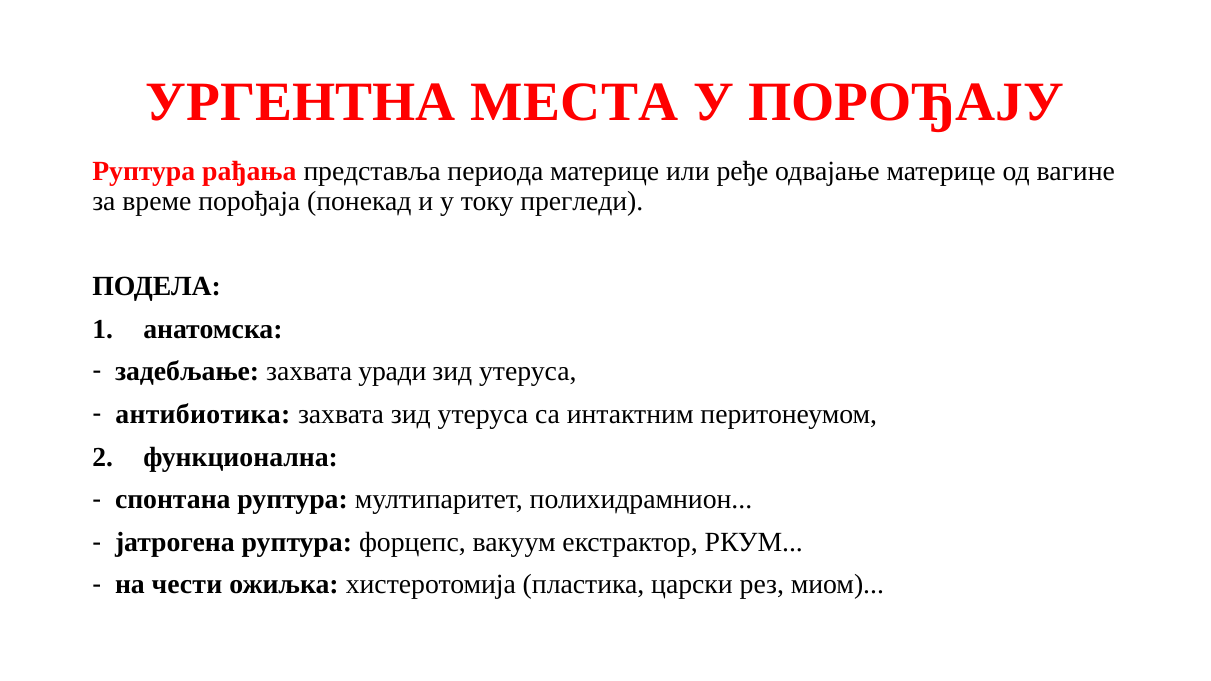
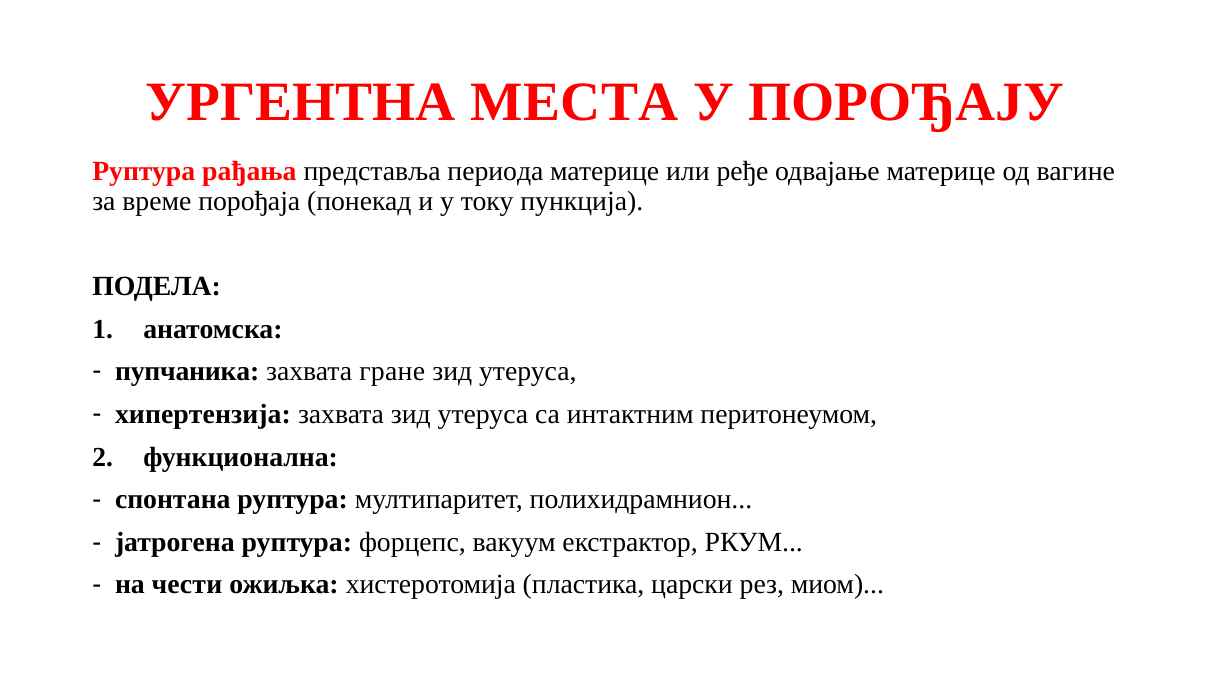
прегледи: прегледи -> пункција (582, 202)
задебљање: задебљање -> пупчаника (187, 372)
уради: уради -> гране (392, 372)
антибиотика: антибиотика -> хипертензија (203, 414)
